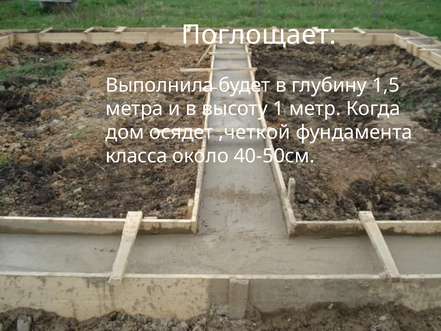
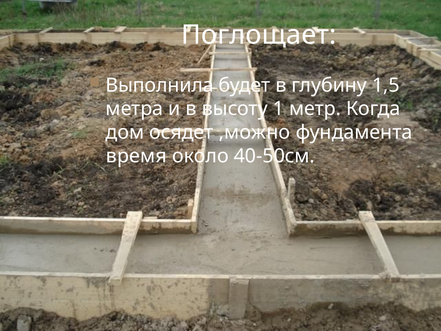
,четкой: ,четкой -> ,можно (254, 132)
класса: класса -> время (136, 156)
